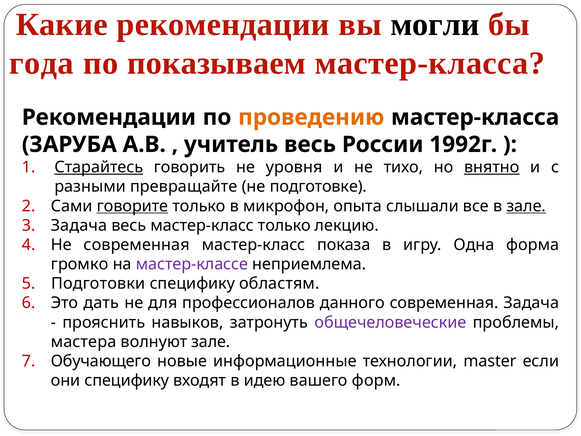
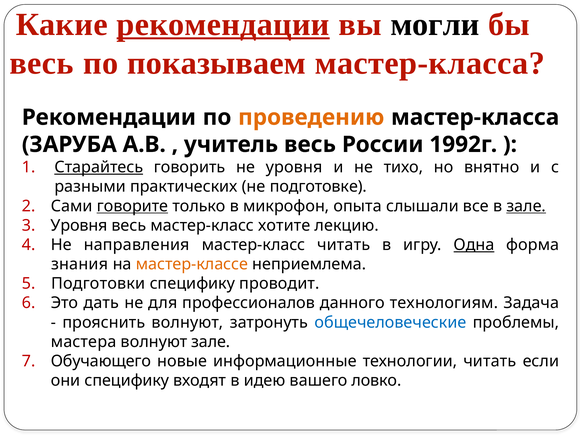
рекомендации underline: none -> present (223, 25)
года: года -> весь (41, 63)
внятно underline: present -> none (492, 167)
превращайте: превращайте -> практических (184, 187)
Задача: Задача -> Уровня (79, 225)
мастер-класс только: только -> хотите (284, 225)
Не современная: современная -> направления (137, 245)
мастер-класс показа: показа -> читать (344, 245)
Одна underline: none -> present (474, 245)
громко: громко -> знания (80, 264)
мастер-классе colour: purple -> orange (192, 264)
областям: областям -> проводит (279, 283)
данного современная: современная -> технологиям (444, 303)
прояснить навыков: навыков -> волнуют (187, 322)
общечеловеческие colour: purple -> blue (390, 322)
технологии master: master -> читать (490, 361)
форм: форм -> ловко (376, 380)
